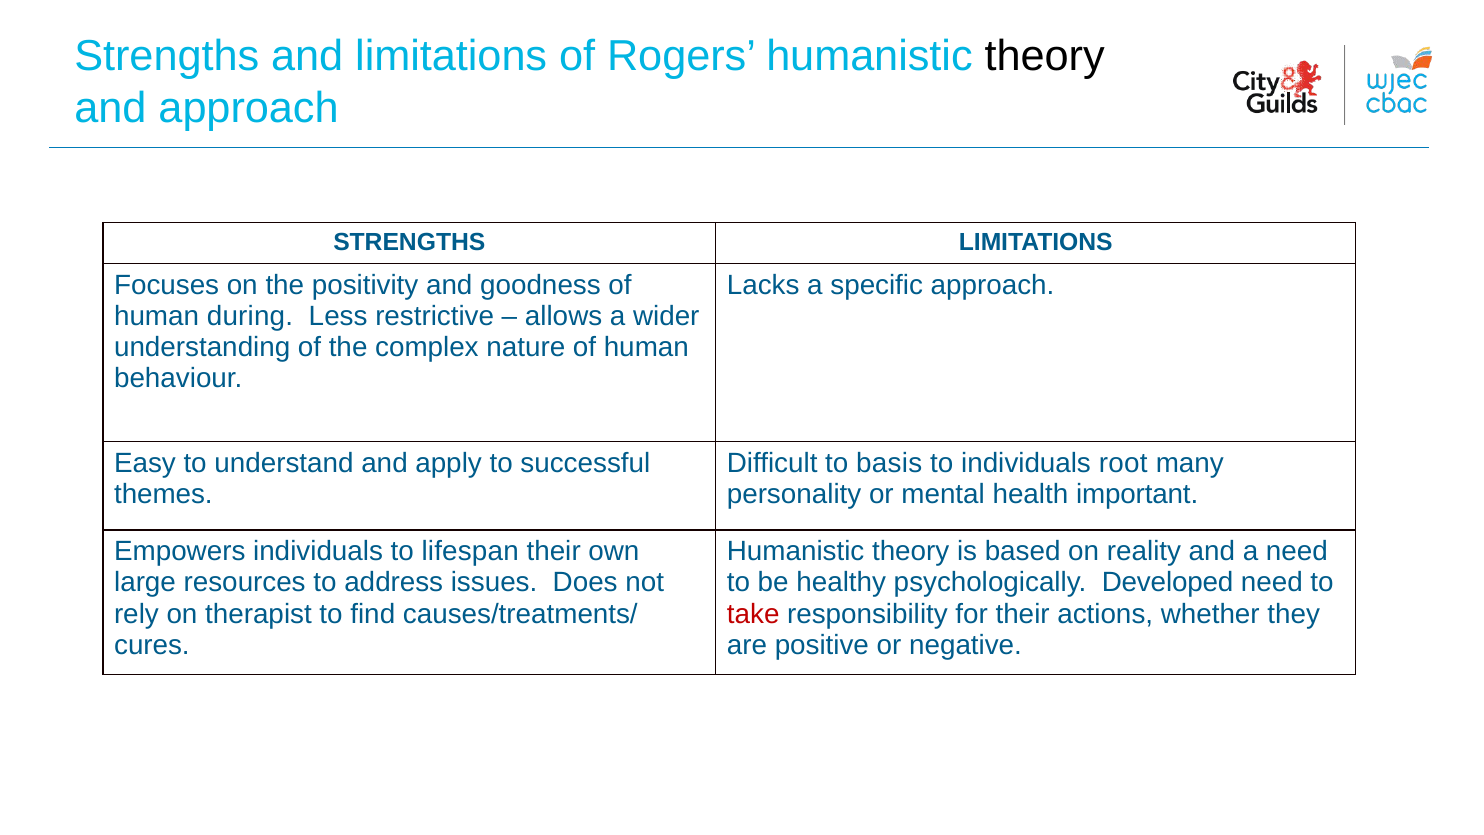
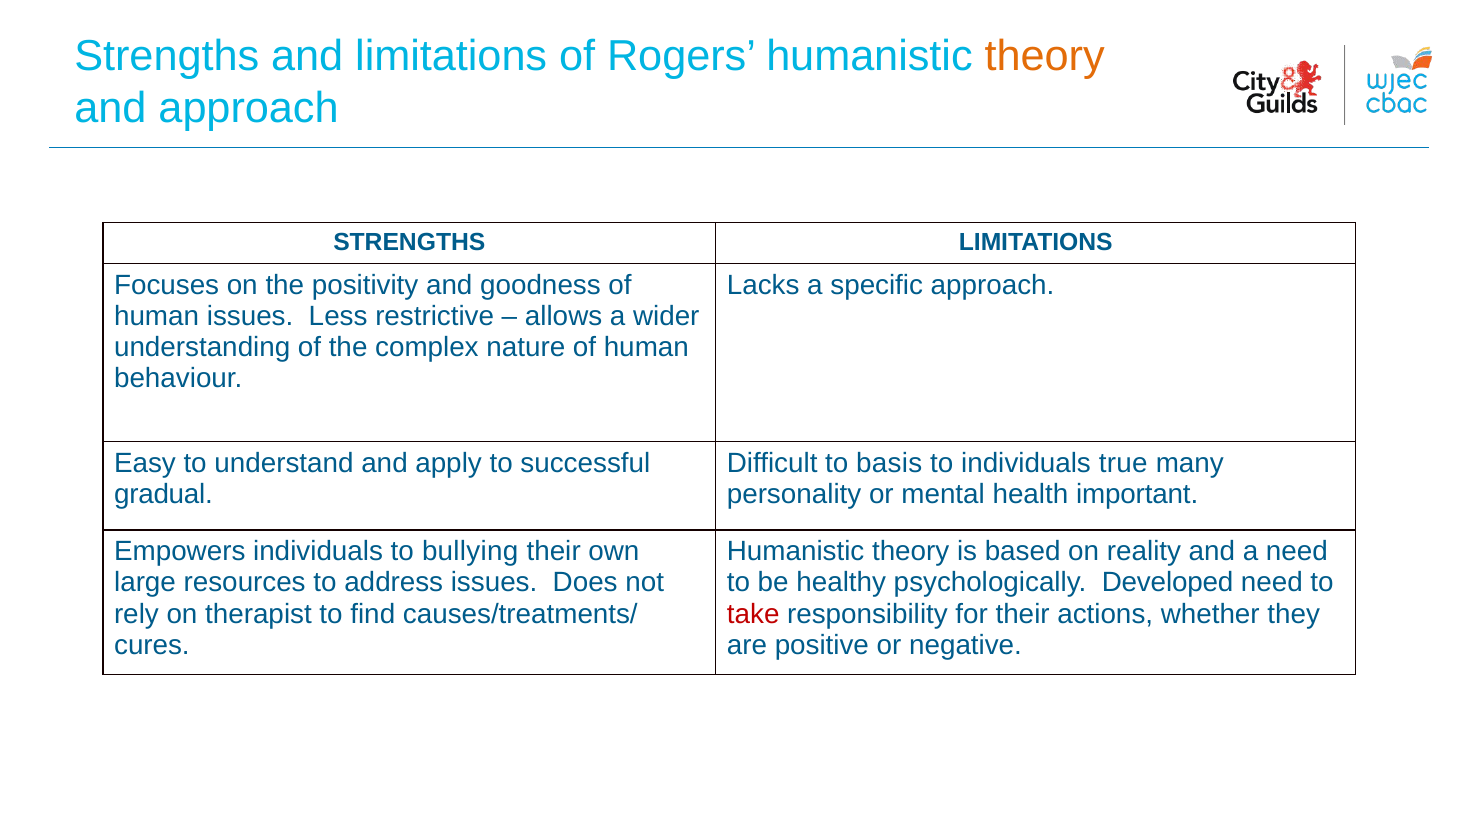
theory colour: black -> orange (1045, 56)
human during: during -> issues (250, 316)
root: root -> true (1123, 463)
themes: themes -> gradual (163, 494)
lifespan: lifespan -> bullying (470, 551)
